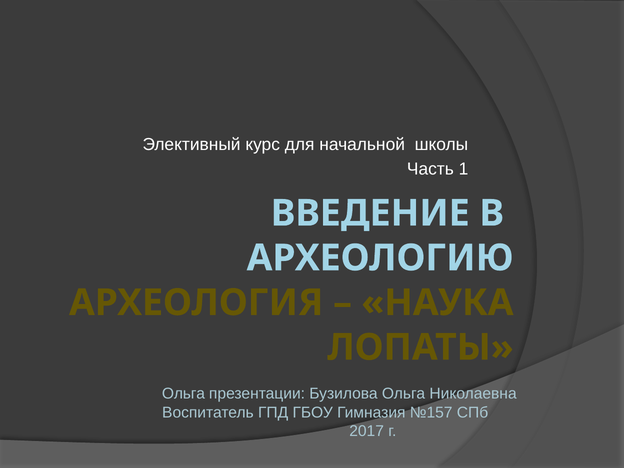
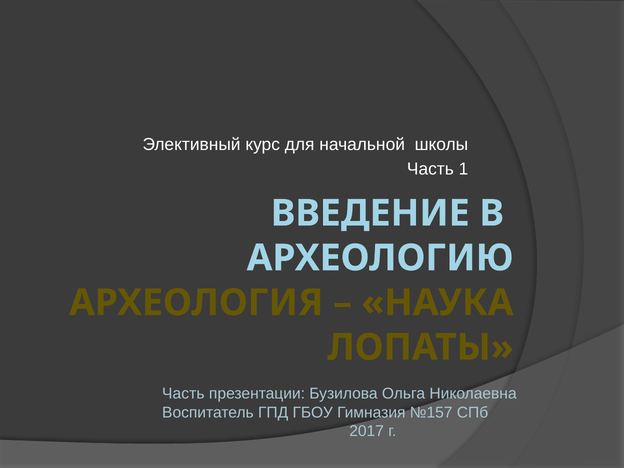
Ольга: Ольга -> Часть (183, 394)
